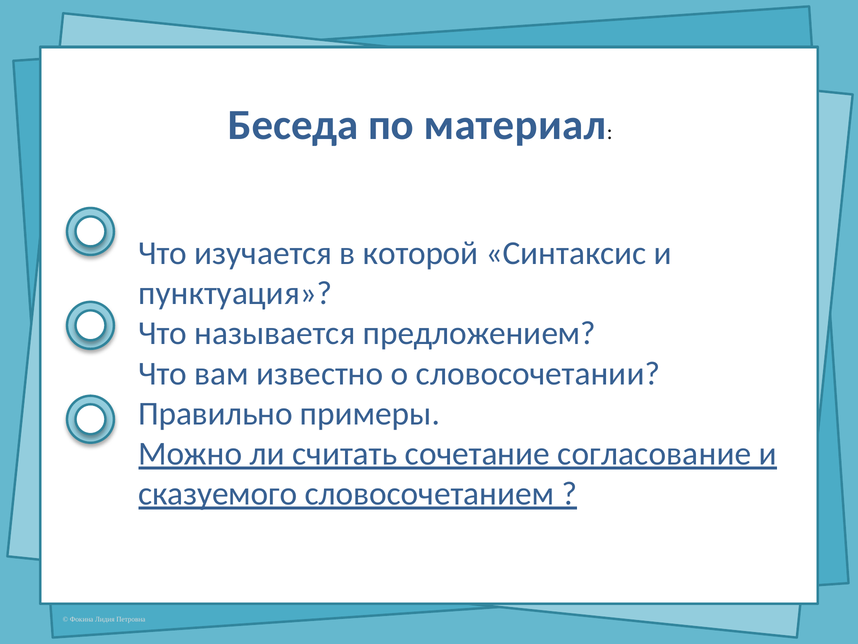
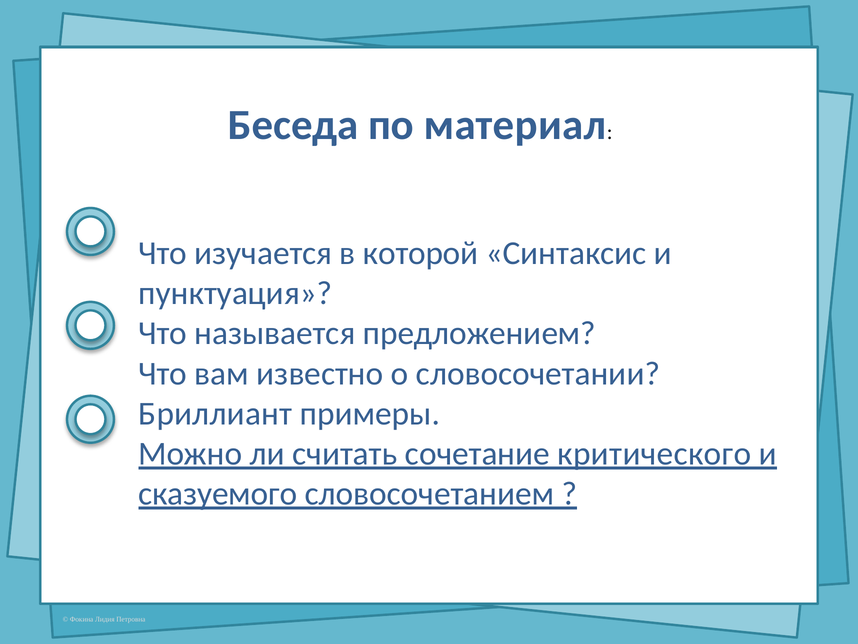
Правильно: Правильно -> Бриллиант (215, 413)
согласование: согласование -> критического (654, 453)
